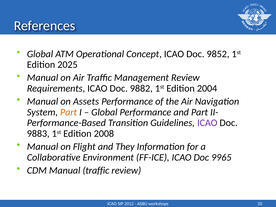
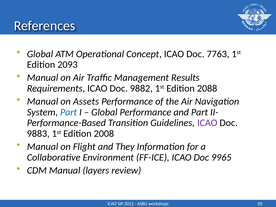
9852: 9852 -> 7763 (218, 54)
2025: 2025 -> 2093 (68, 65)
Management Review: Review -> Results (185, 78)
2004: 2004 -> 2088 (207, 88)
Part colour: orange -> blue (69, 112)
Manual traffic: traffic -> layers (96, 170)
